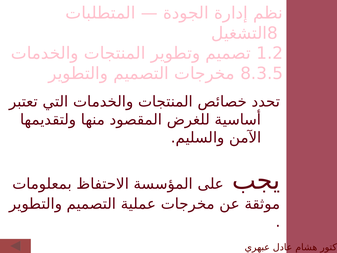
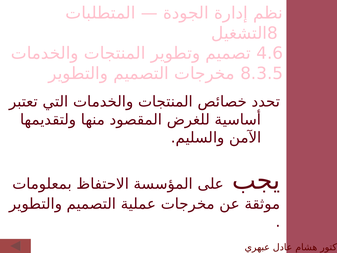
1.2: 1.2 -> 4.6 (270, 53)
